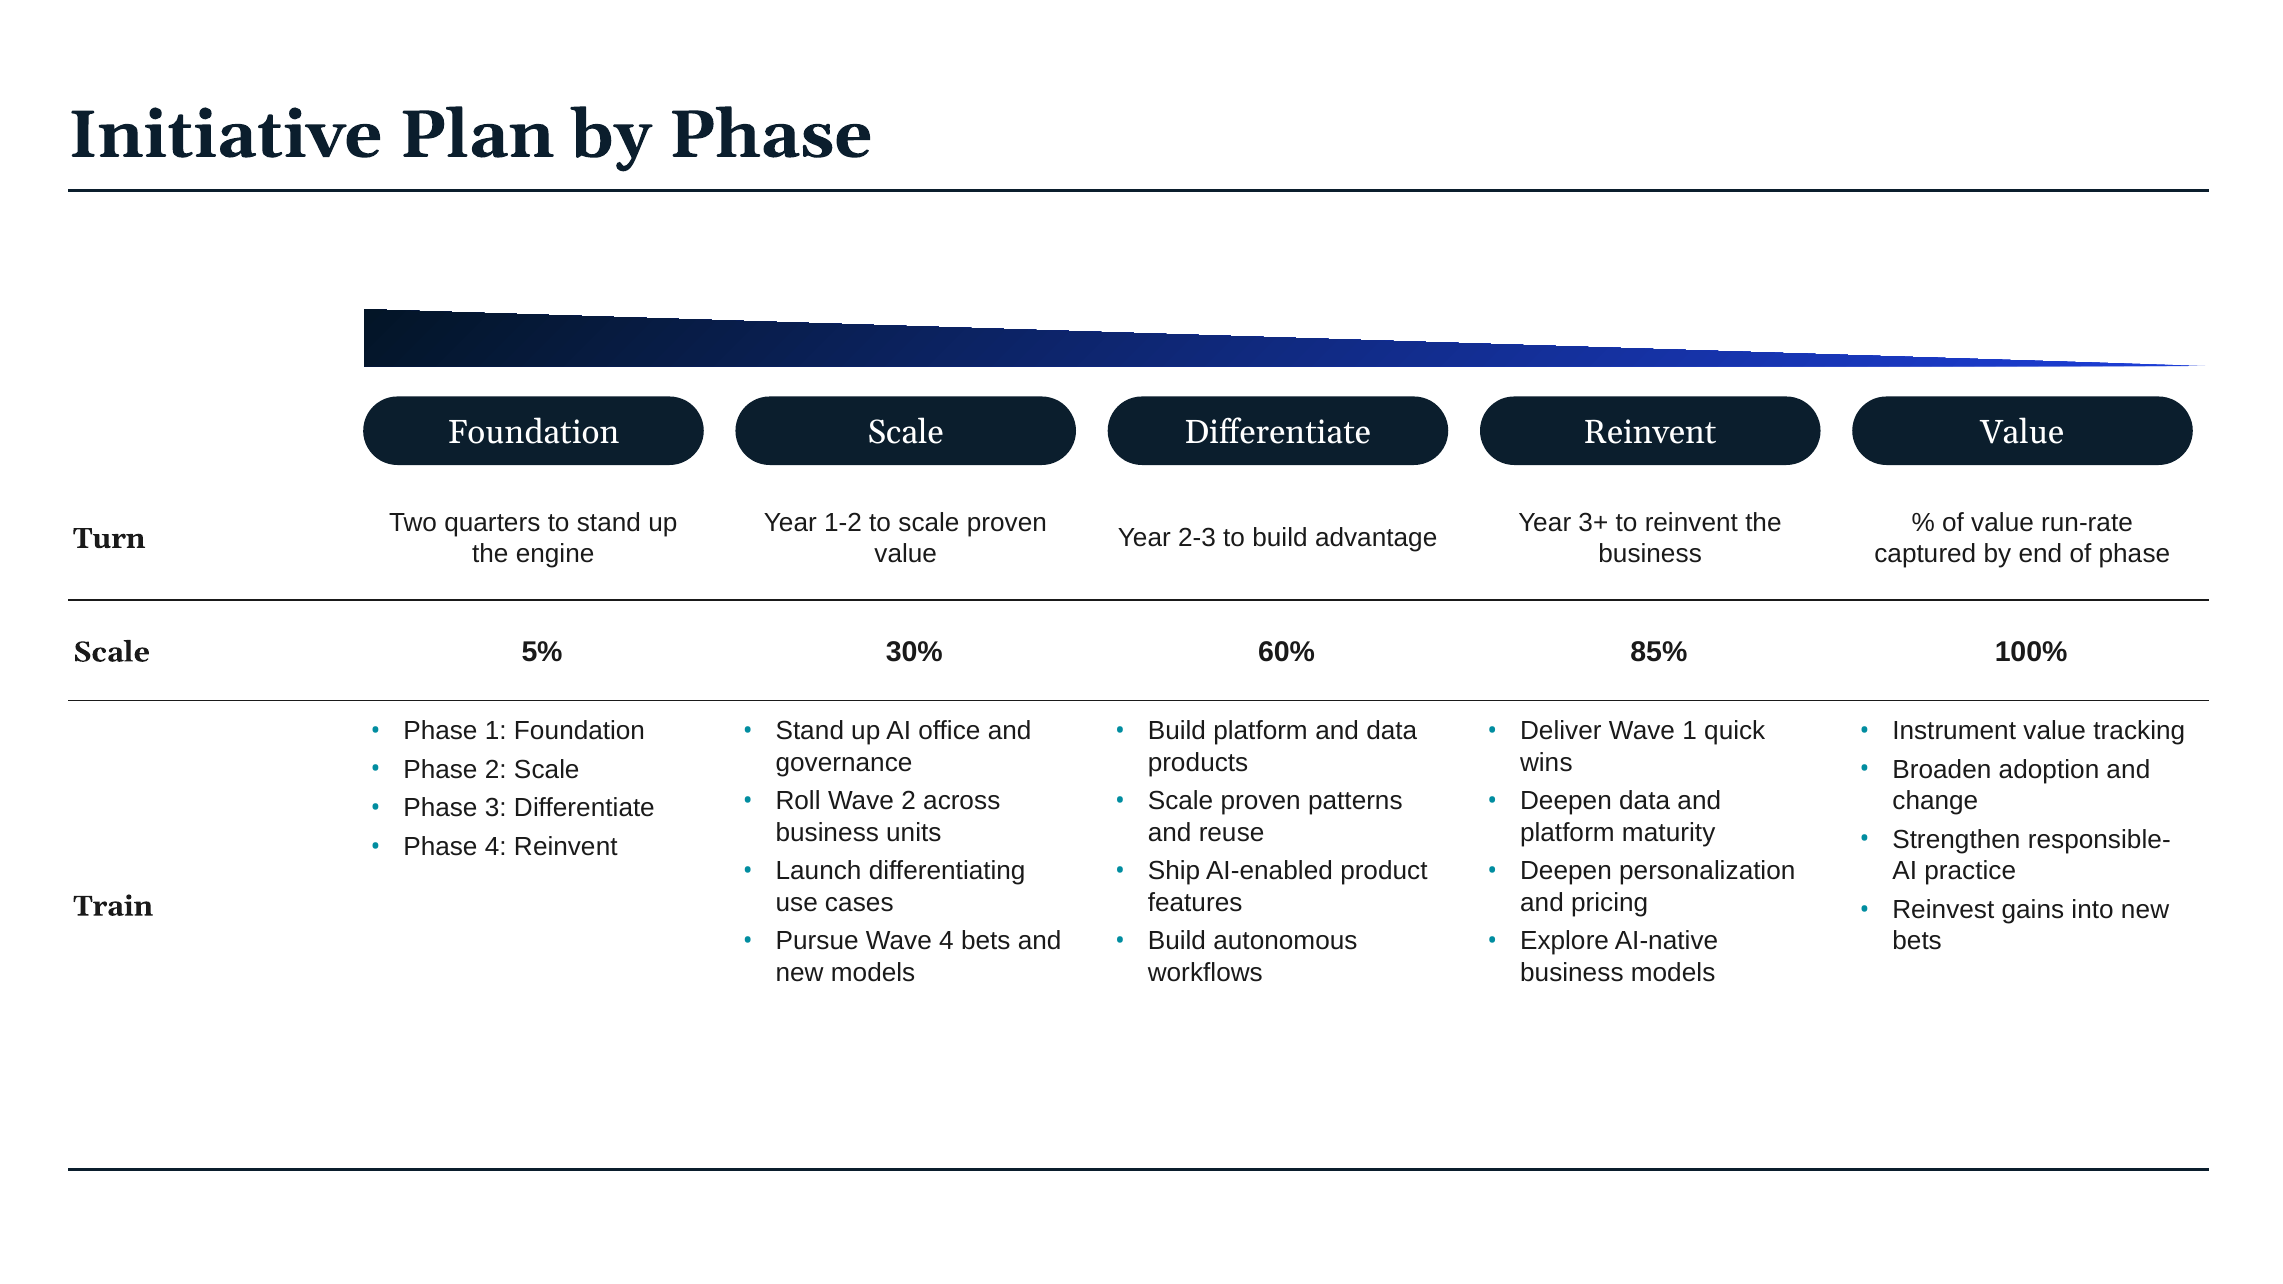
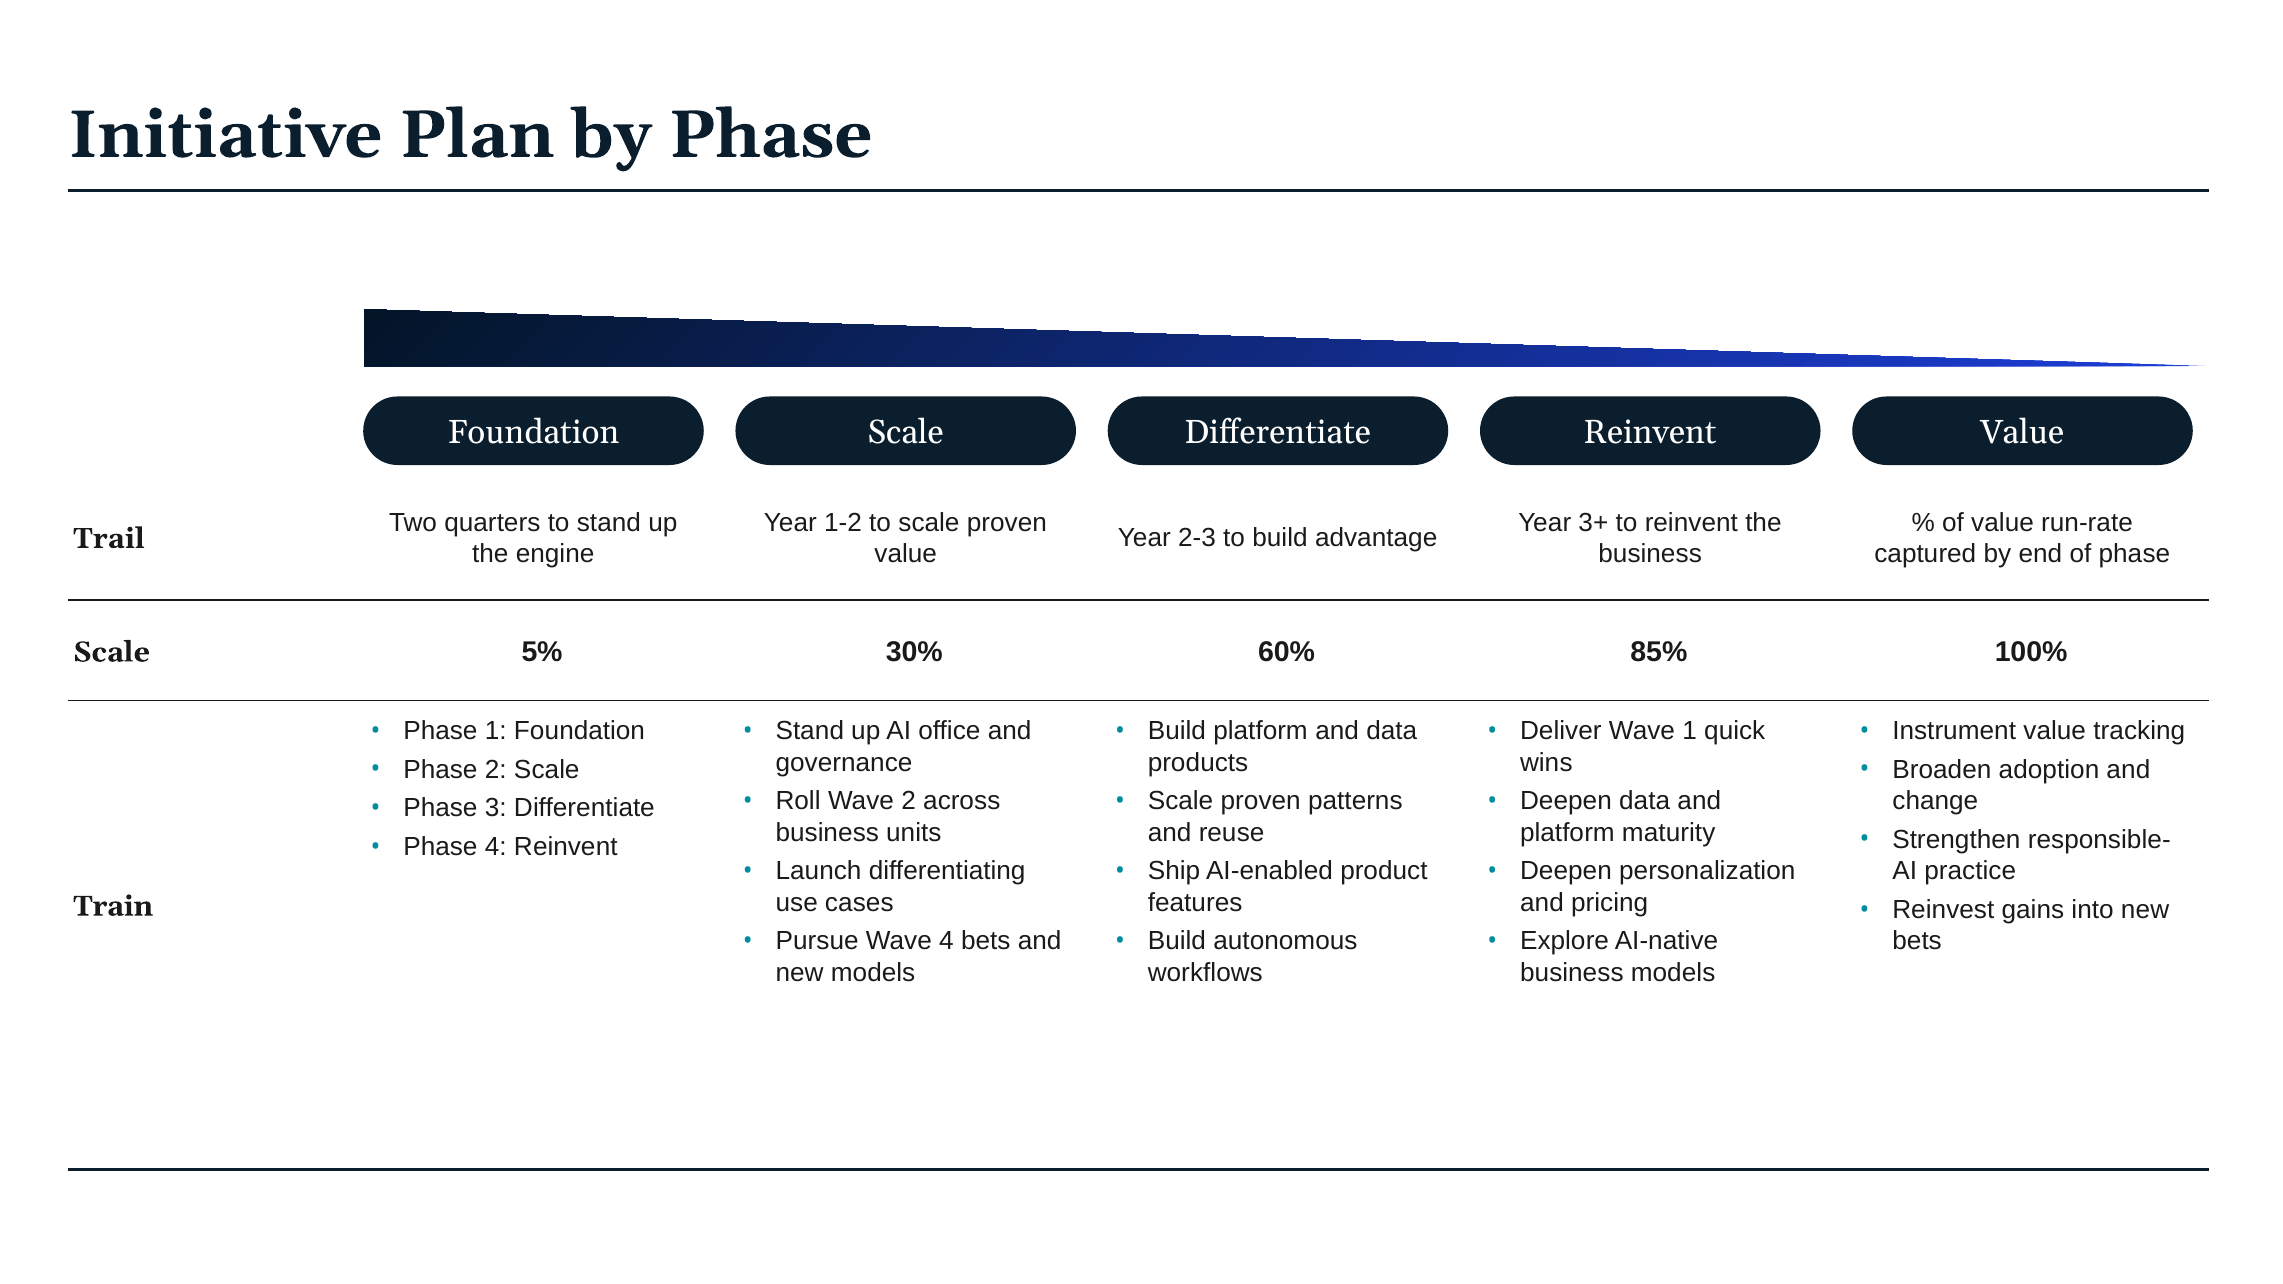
Turn: Turn -> Trail (109, 539)
